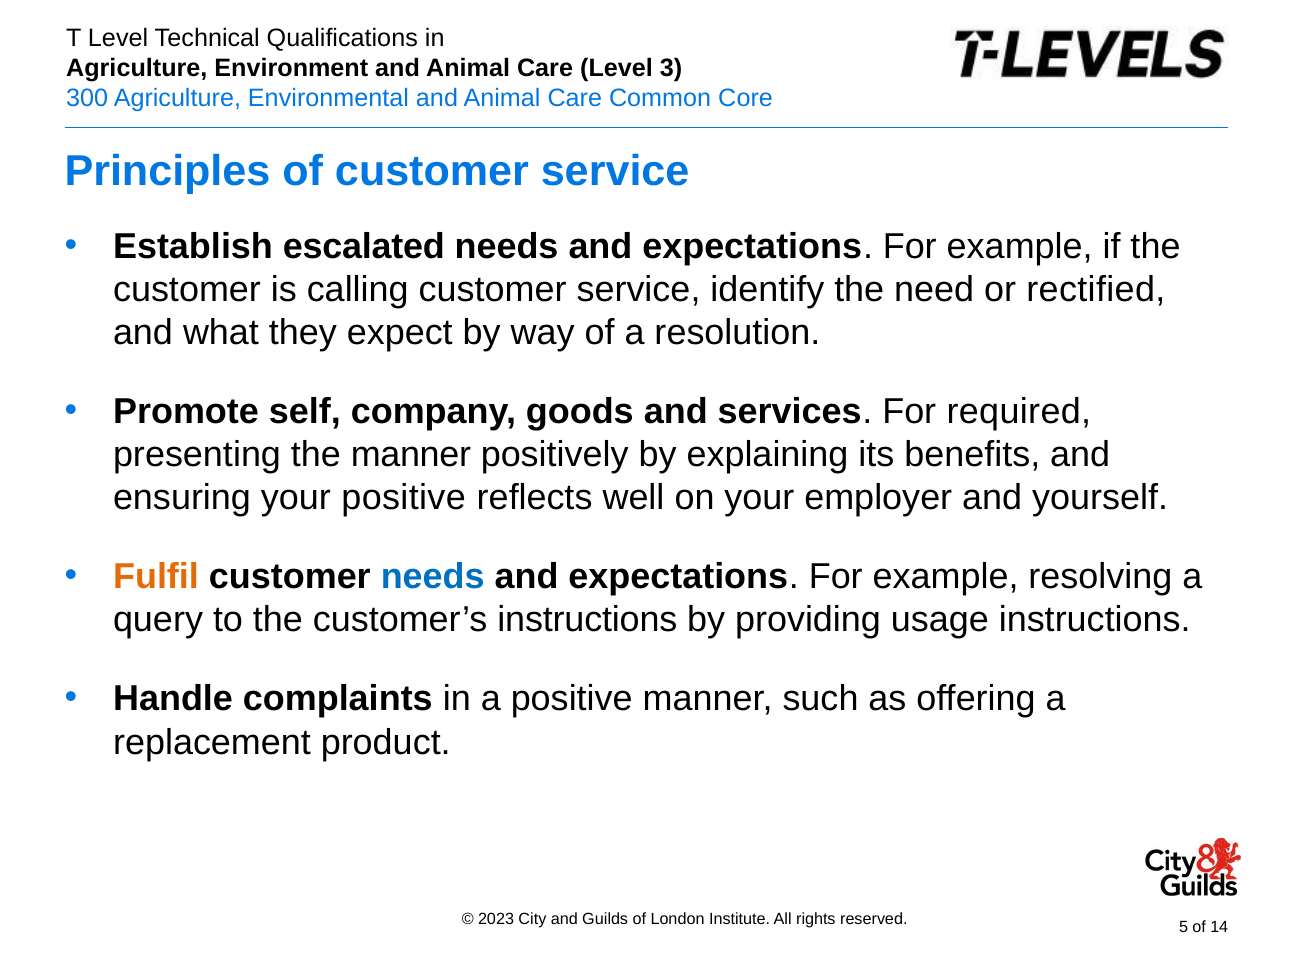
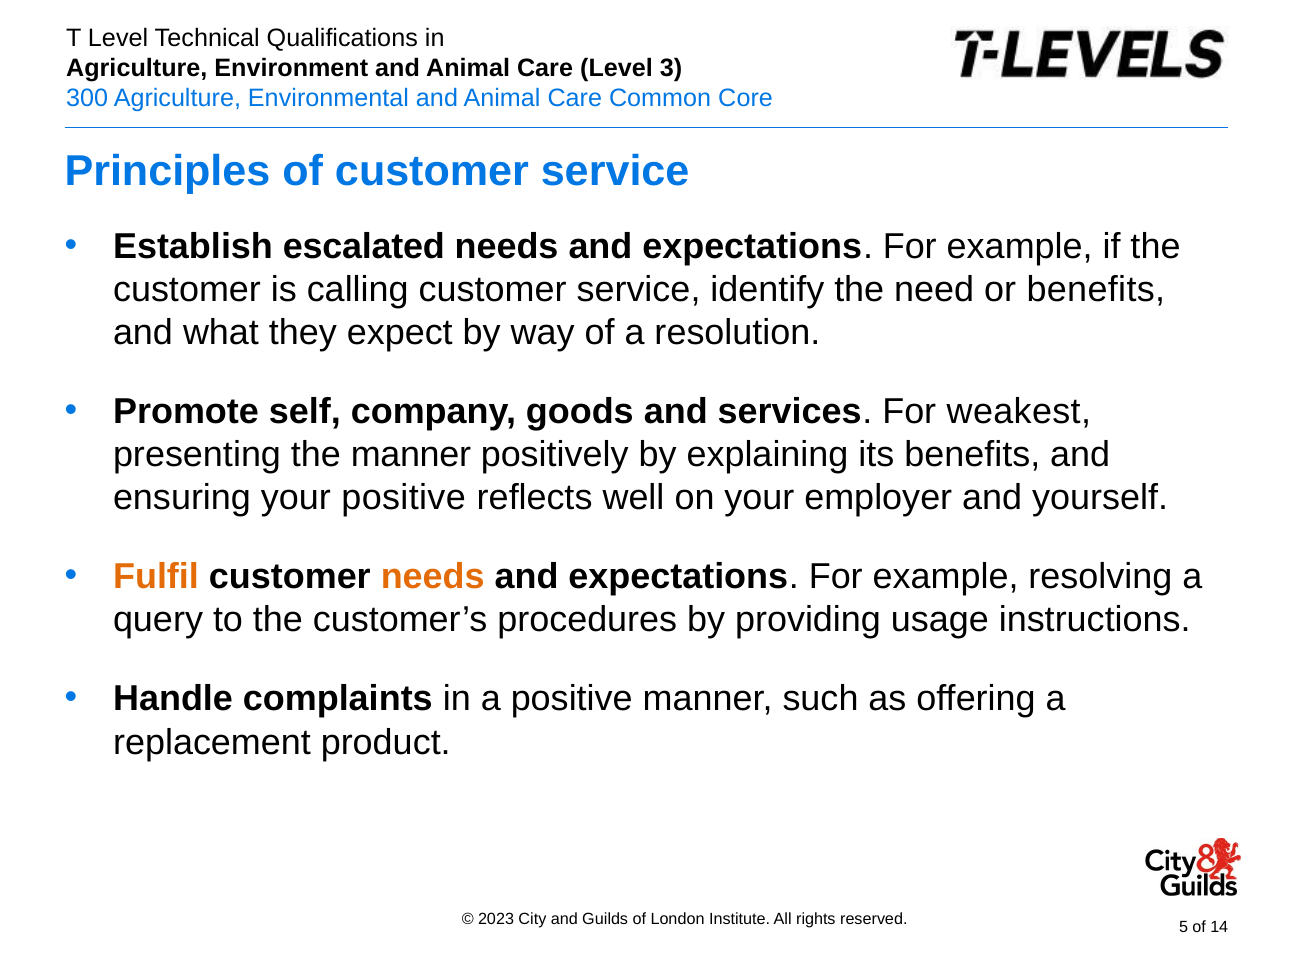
or rectified: rectified -> benefits (1096, 289)
required: required -> weakest (1019, 411)
needs colour: blue -> orange (433, 577)
customer’s instructions: instructions -> procedures (587, 620)
